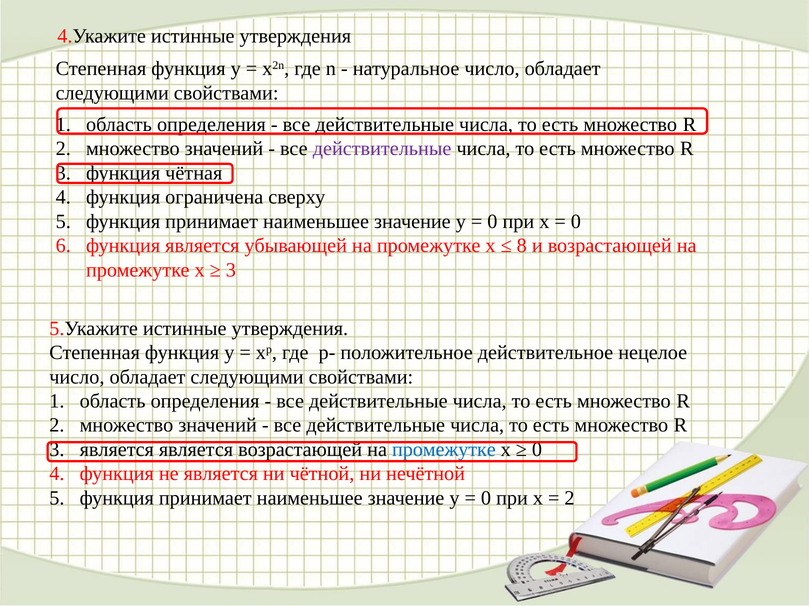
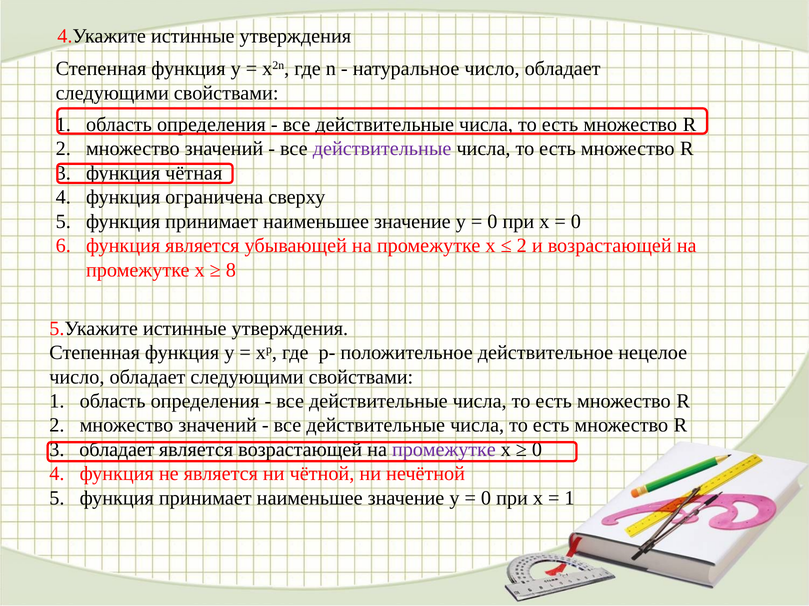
8: 8 -> 2 (522, 246)
3: 3 -> 8 (231, 270)
является: является -> обладает (117, 450)
промежутке colour: blue -> purple (444, 450)
2: 2 -> 1 (570, 499)
